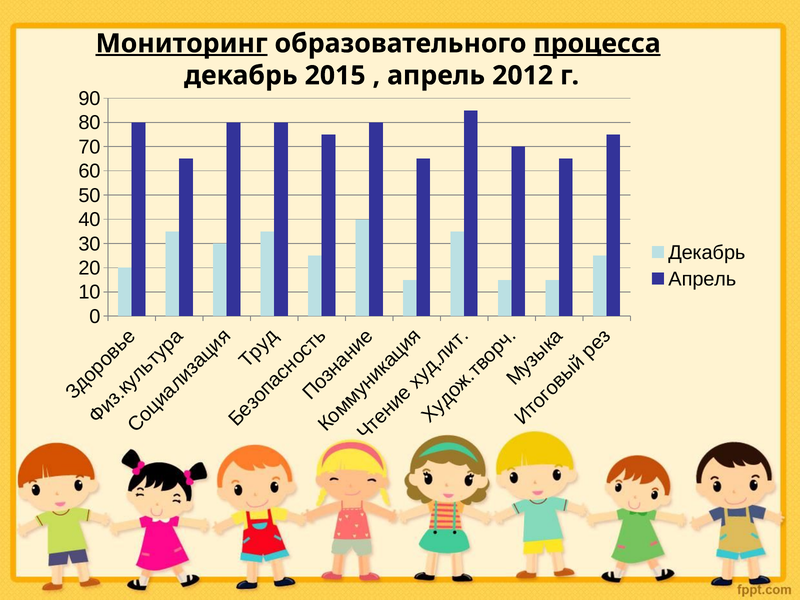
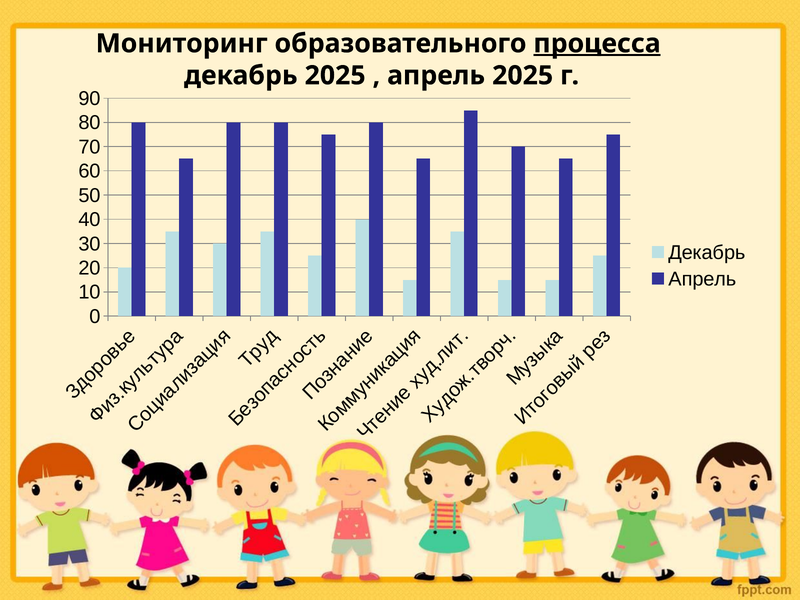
Мониторинг underline: present -> none (182, 44)
декабрь 2015: 2015 -> 2025 (335, 76)
апрель 2012: 2012 -> 2025 (523, 76)
